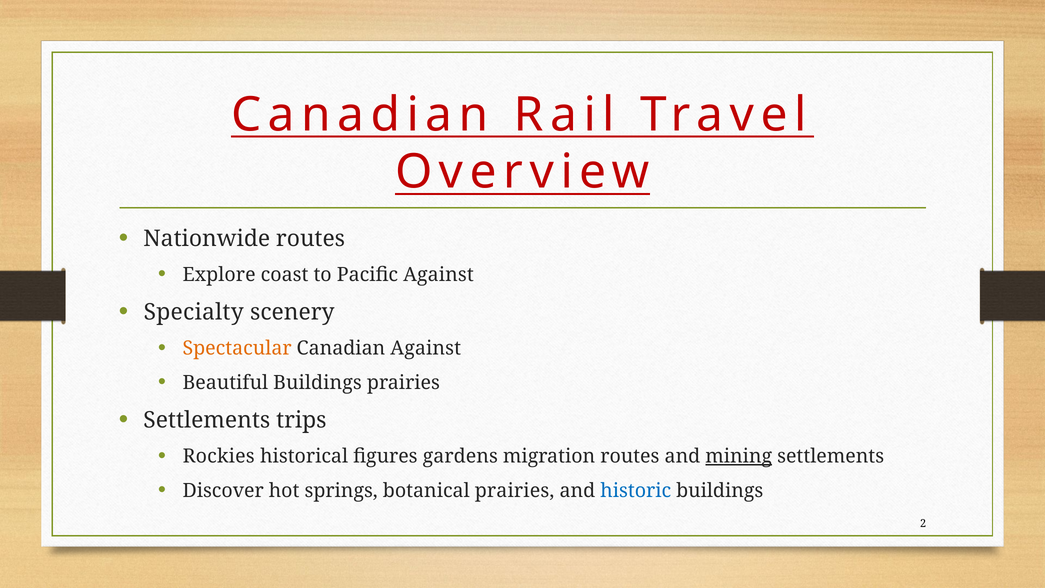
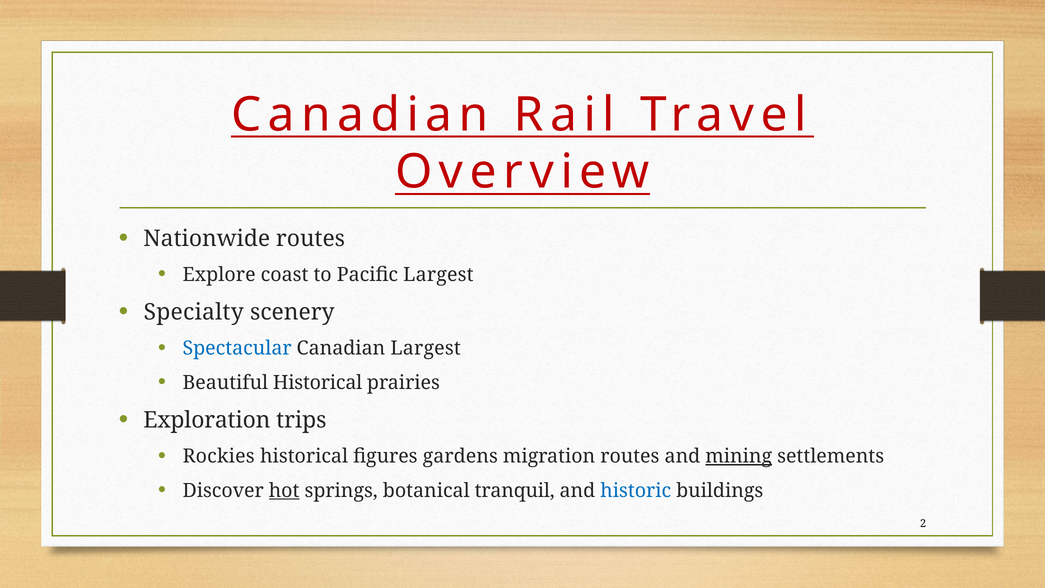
Pacific Against: Against -> Largest (438, 275)
Spectacular colour: orange -> blue (237, 348)
Canadian Against: Against -> Largest (426, 348)
Beautiful Buildings: Buildings -> Historical (318, 383)
Settlements: Settlements -> Exploration (207, 420)
hot underline: none -> present (284, 491)
botanical prairies: prairies -> tranquil (515, 491)
